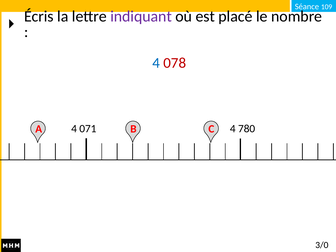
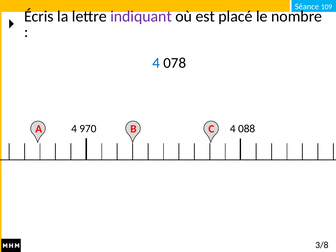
078 colour: red -> black (175, 63)
071: 071 -> 970 (88, 129)
780: 780 -> 088 (247, 129)
3/0: 3/0 -> 3/8 (322, 245)
